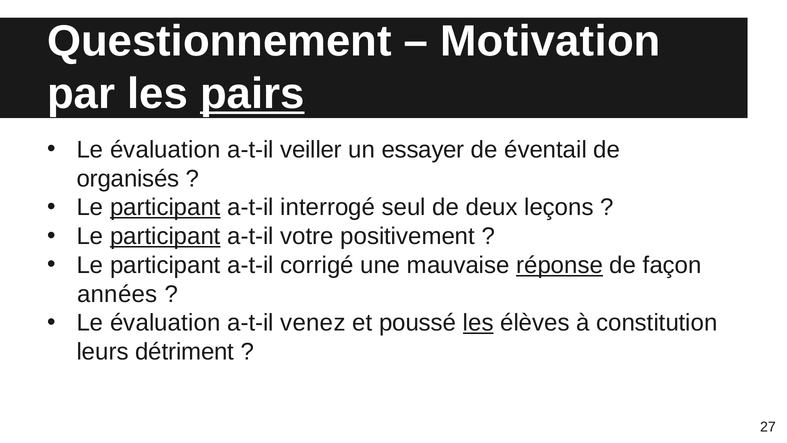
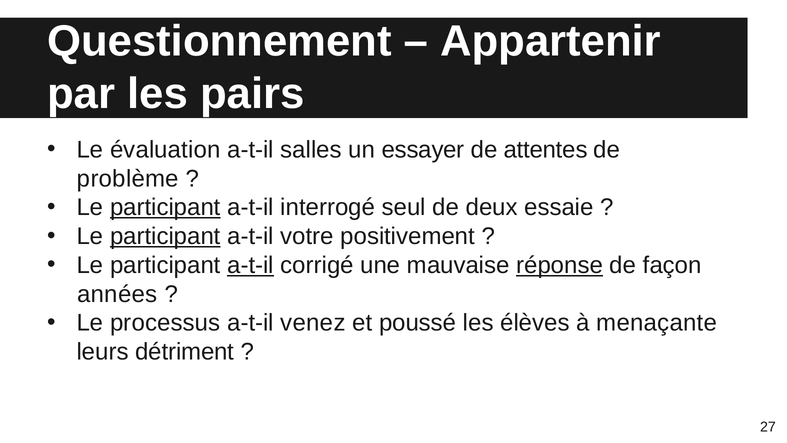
Motivation: Motivation -> Appartenir (551, 41)
pairs underline: present -> none (252, 94)
veiller: veiller -> salles (311, 150)
éventail: éventail -> attentes (546, 150)
organisés: organisés -> problème (128, 179)
leçons: leçons -> essaie (559, 207)
a-t-il underline: none -> present (250, 265)
évaluation: évaluation -> processus (165, 323)
les underline: present -> none (478, 323)
constitution: constitution -> menaçante (657, 323)
